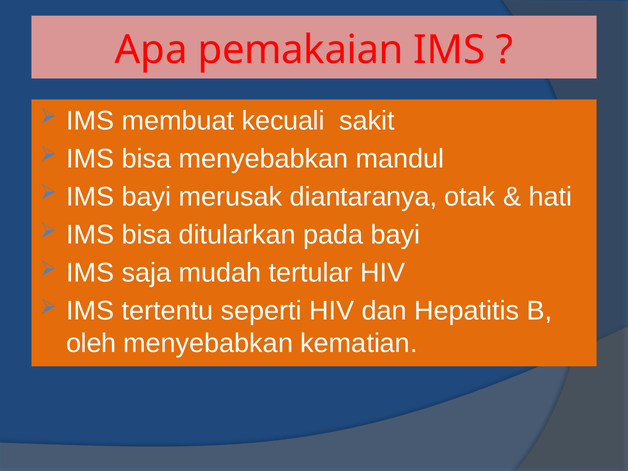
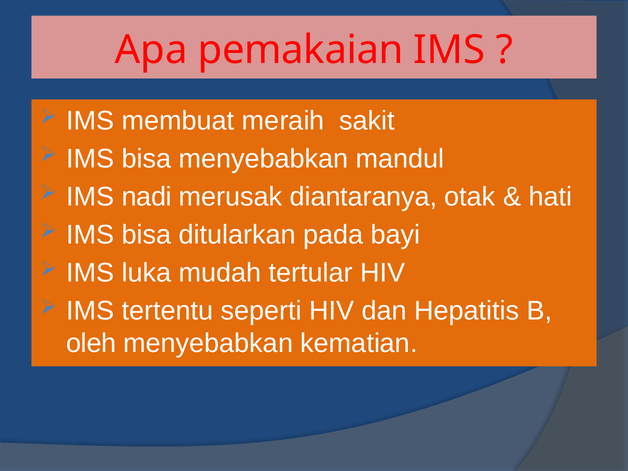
kecuali: kecuali -> meraih (283, 121)
IMS bayi: bayi -> nadi (147, 197)
saja: saja -> luka (147, 273)
